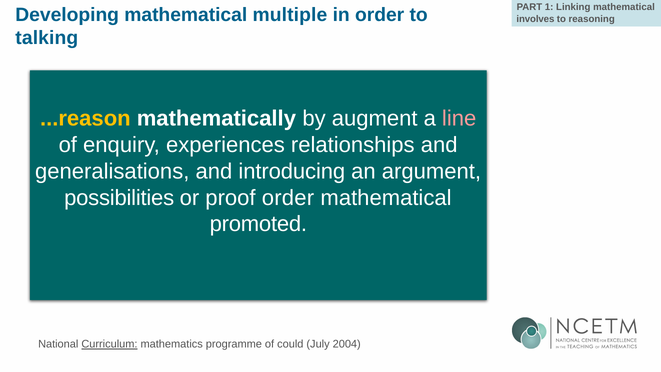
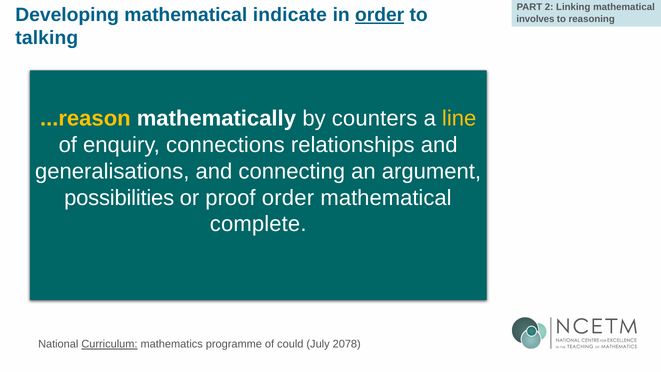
1: 1 -> 2 (549, 7)
multiple: multiple -> indicate (290, 15)
order underline: none -> present (380, 15)
augment: augment -> counters (375, 118)
line colour: pink -> yellow (459, 118)
experiences: experiences -> connections (225, 145)
introducing: introducing -> connecting (292, 171)
promoted: promoted -> complete (258, 224)
2004: 2004 -> 2078 (347, 344)
